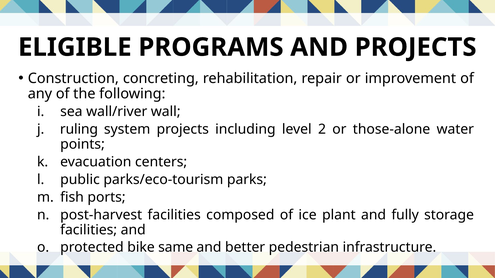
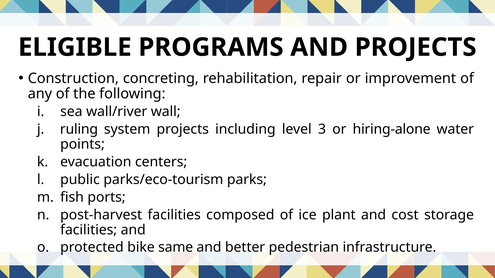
2: 2 -> 3 (322, 130)
those-alone: those-alone -> hiring-alone (392, 130)
fully: fully -> cost (405, 215)
